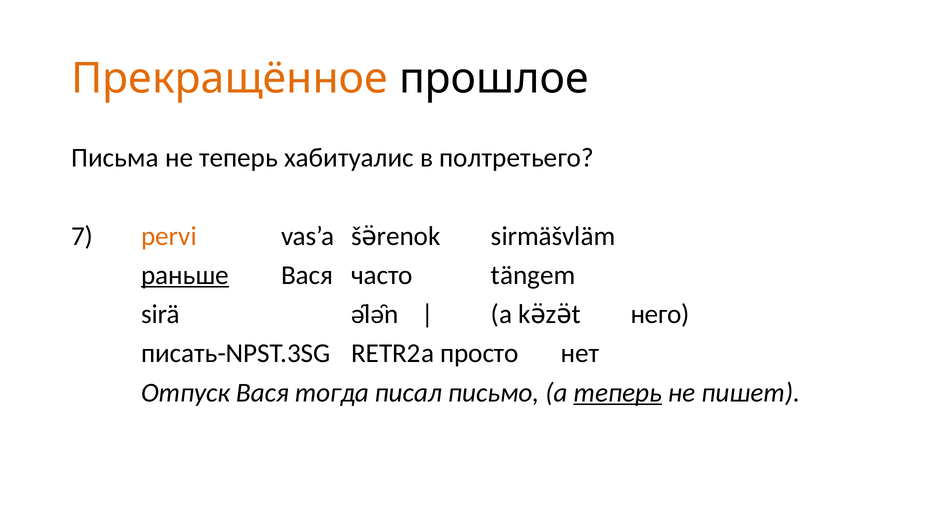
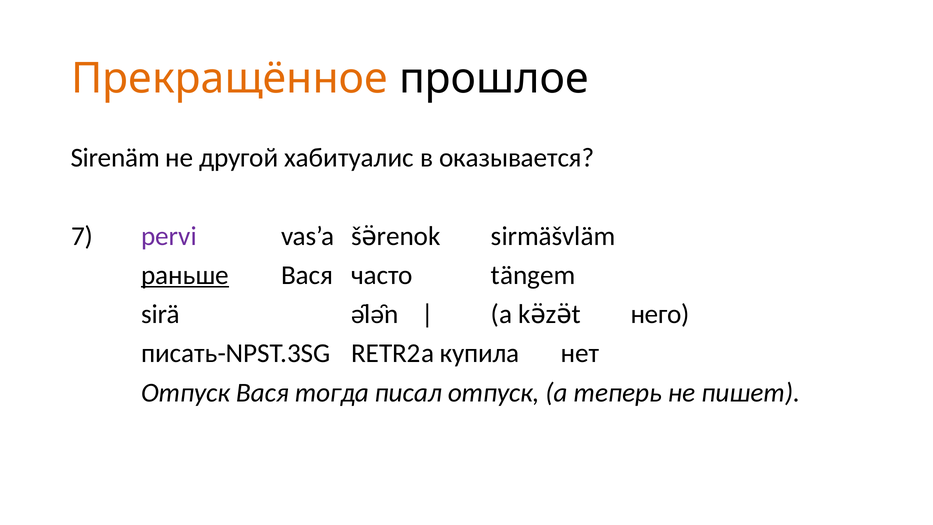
Письма: Письма -> Sirenäm (115, 158)
не теперь: теперь -> другой (239, 158)
полтретьего: полтретьего -> оказывается (517, 158)
pervi colour: orange -> purple (169, 236)
просто: просто -> купила (480, 353)
писал письмо: письмо -> отпуск (494, 392)
теперь underline: present -> none (618, 392)
